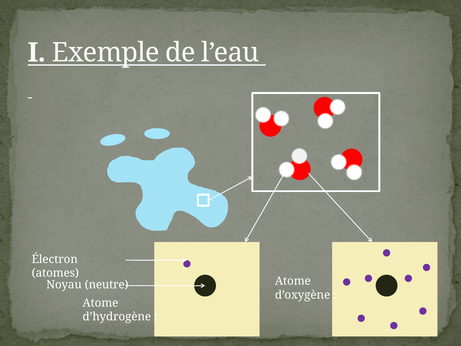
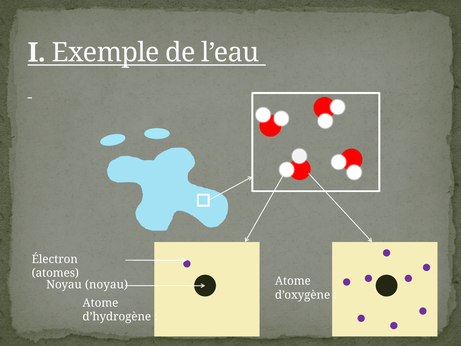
Noyau neutre: neutre -> noyau (106, 285)
